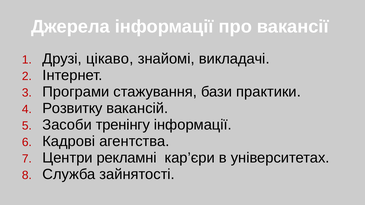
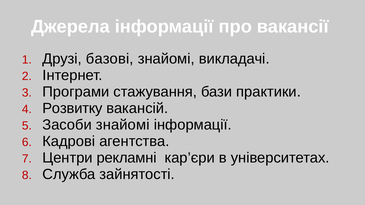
цікаво: цікаво -> базові (110, 59)
Засоби тренінгу: тренінгу -> знайомі (123, 125)
